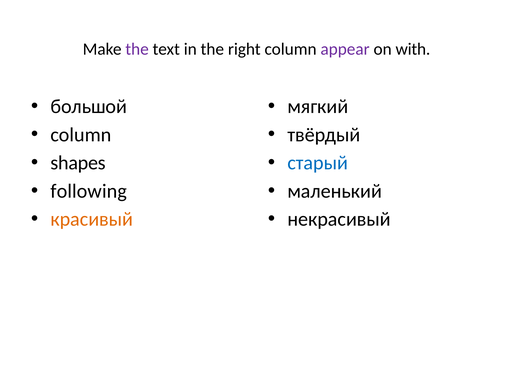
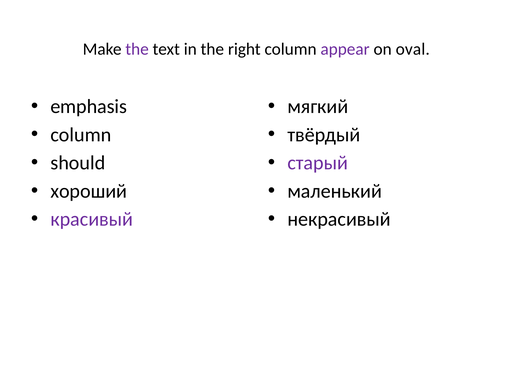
with: with -> oval (413, 49)
большой: большой -> emphasis (89, 107)
shapes: shapes -> should (78, 163)
старый colour: blue -> purple (318, 163)
following: following -> хороший (89, 191)
красивый colour: orange -> purple (92, 219)
